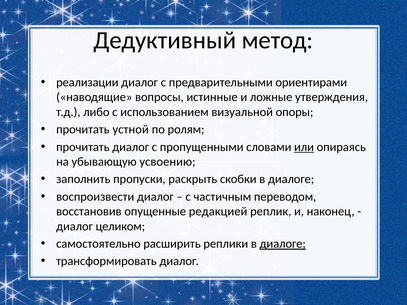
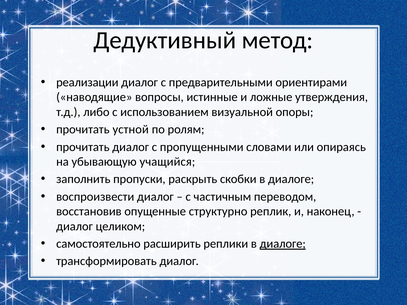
или underline: present -> none (304, 147)
усвоению: усвоению -> учащийся (167, 162)
редакцией: редакцией -> структурно (218, 212)
